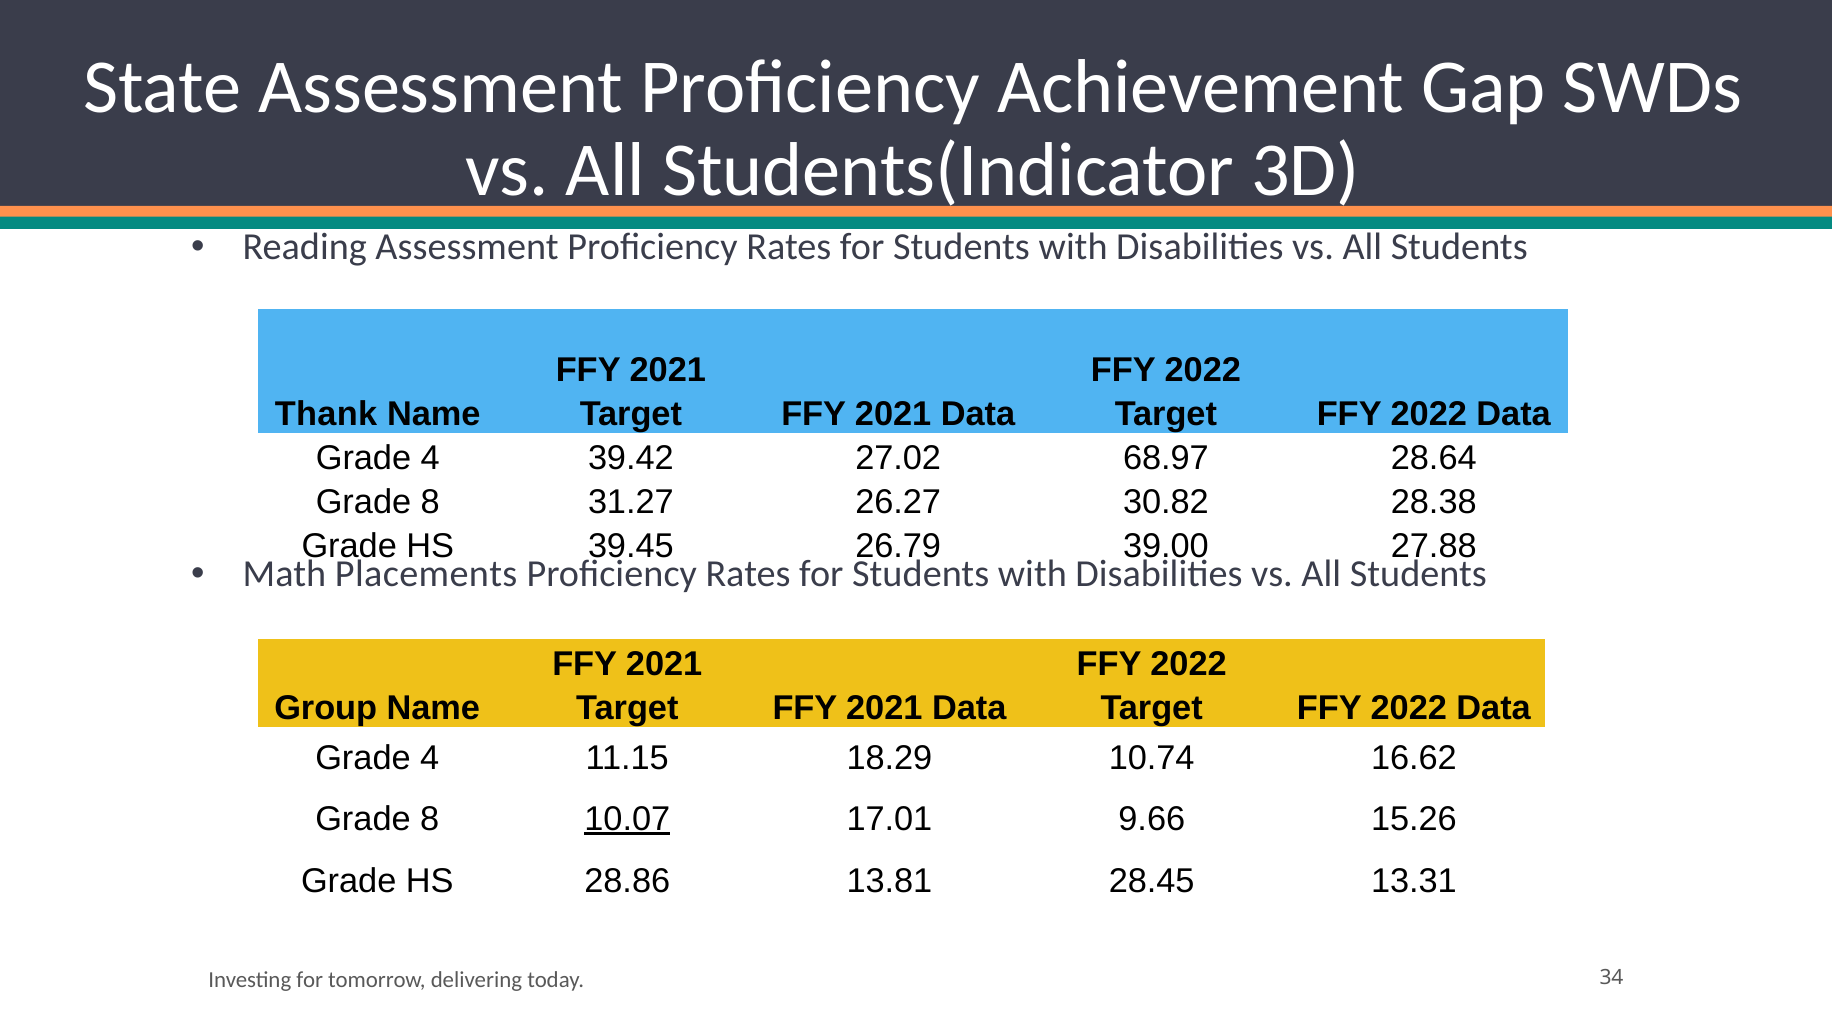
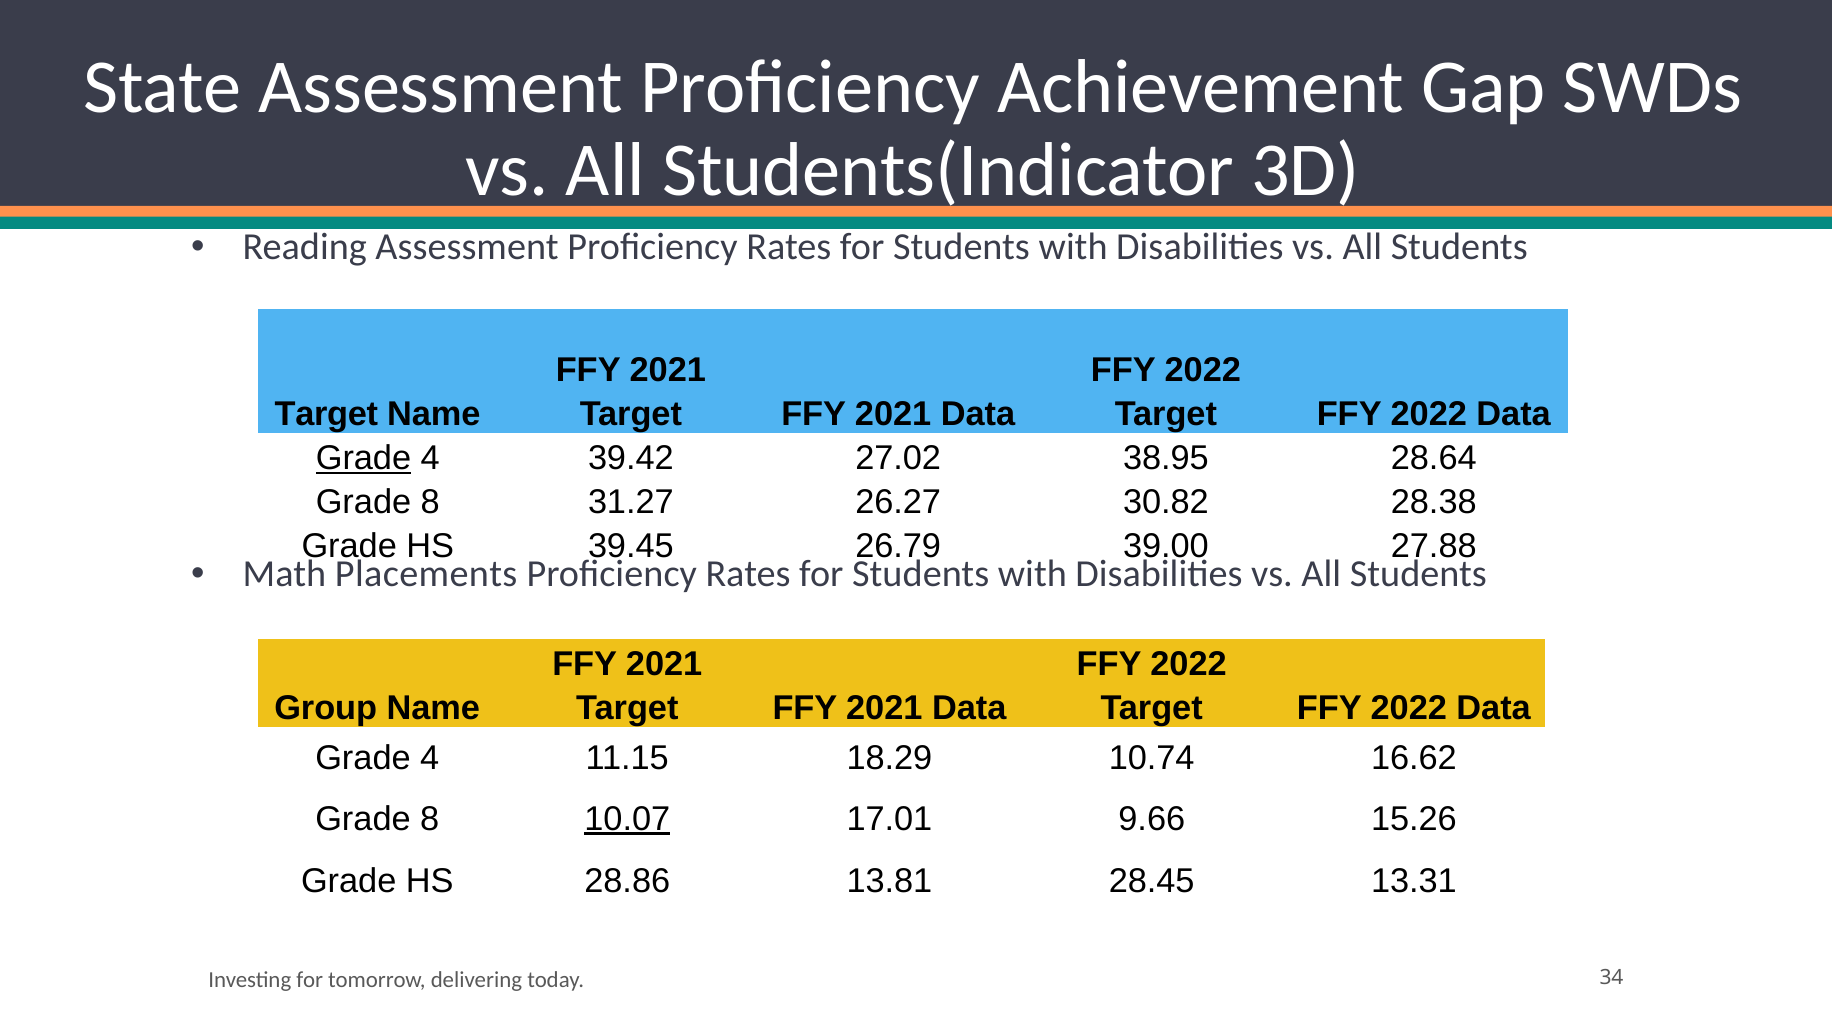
Thank: Thank -> Target (326, 414)
Grade underline: none -> present (364, 458)
68.97: 68.97 -> 38.95 (1166, 458)
